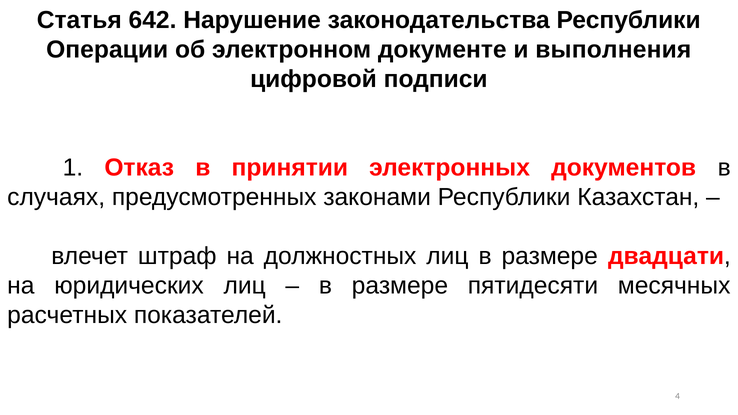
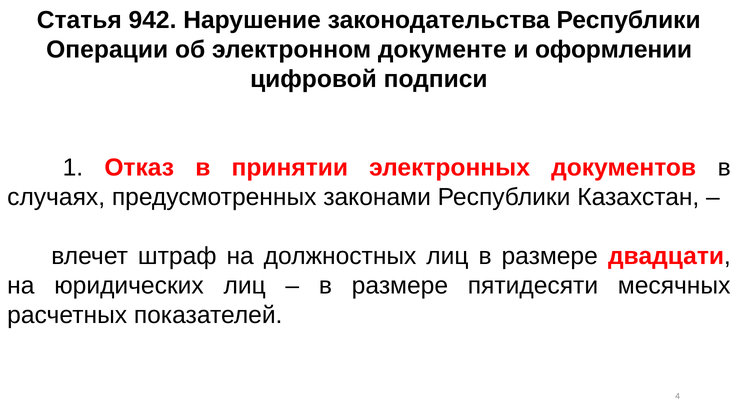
642: 642 -> 942 (153, 20)
выполнения: выполнения -> оформлении (614, 50)
